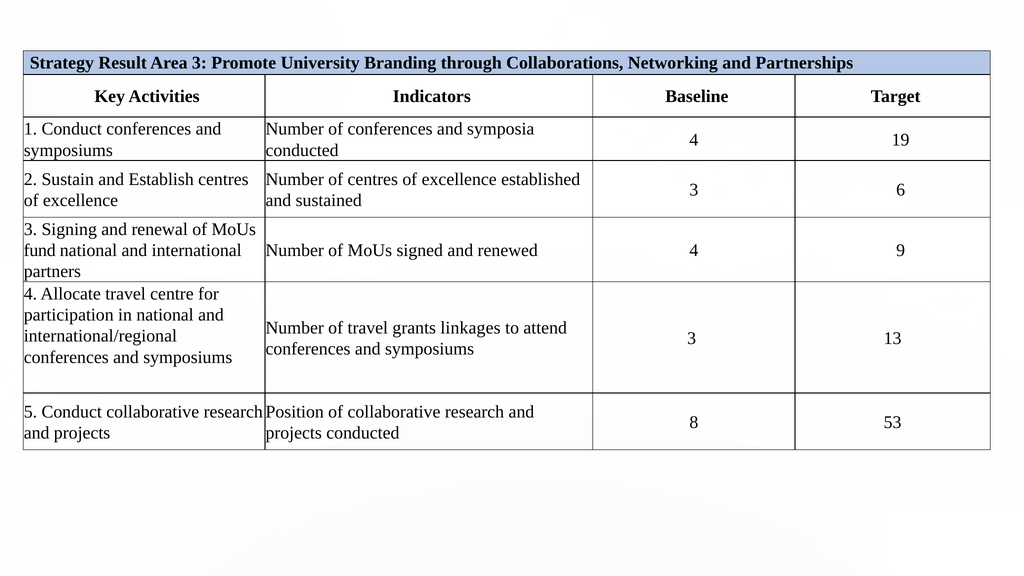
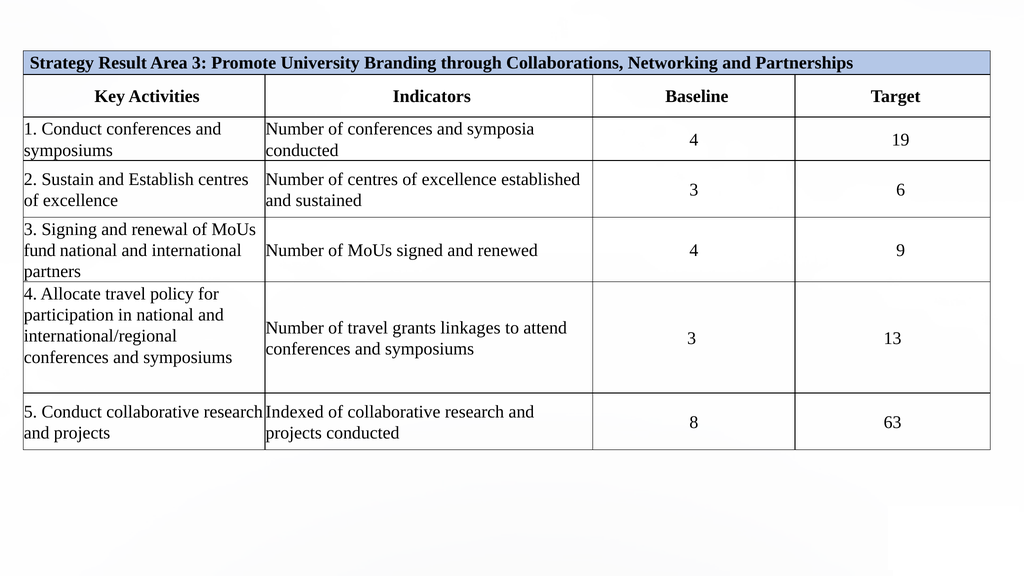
centre: centre -> policy (172, 294)
Position: Position -> Indexed (295, 412)
53: 53 -> 63 (893, 422)
